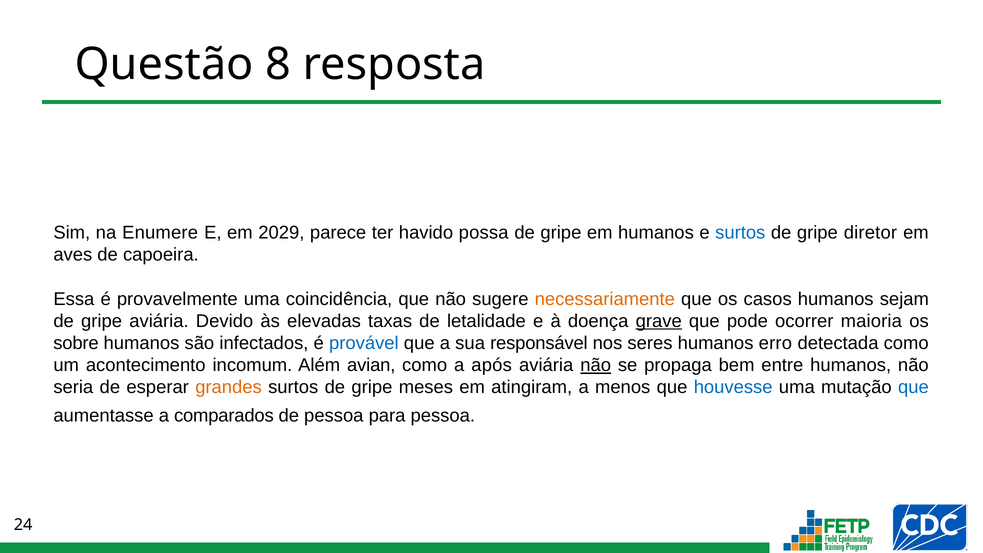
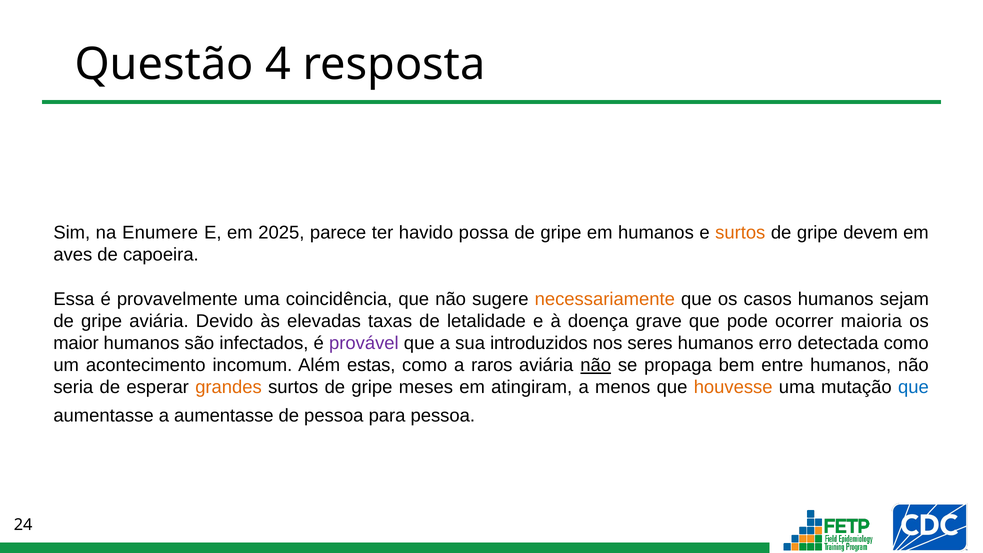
8: 8 -> 4 (278, 65)
2029: 2029 -> 2025 (281, 233)
surtos colour: blue -> orange (740, 233)
diretor: diretor -> devem (871, 233)
grave underline: present -> none (659, 321)
sobre: sobre -> maior (76, 343)
provável colour: blue -> purple (364, 343)
responsável: responsável -> introduzidos (539, 343)
avian: avian -> estas (371, 365)
após: após -> raros (492, 365)
houvesse colour: blue -> orange (733, 387)
a comparados: comparados -> aumentasse (224, 416)
